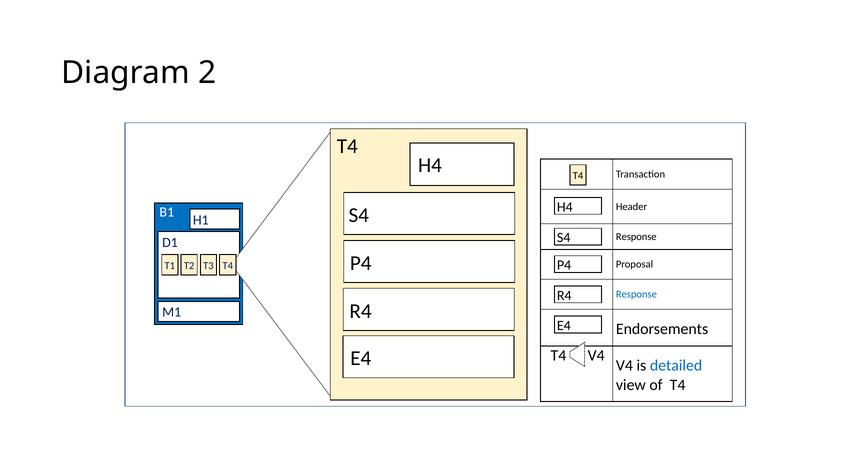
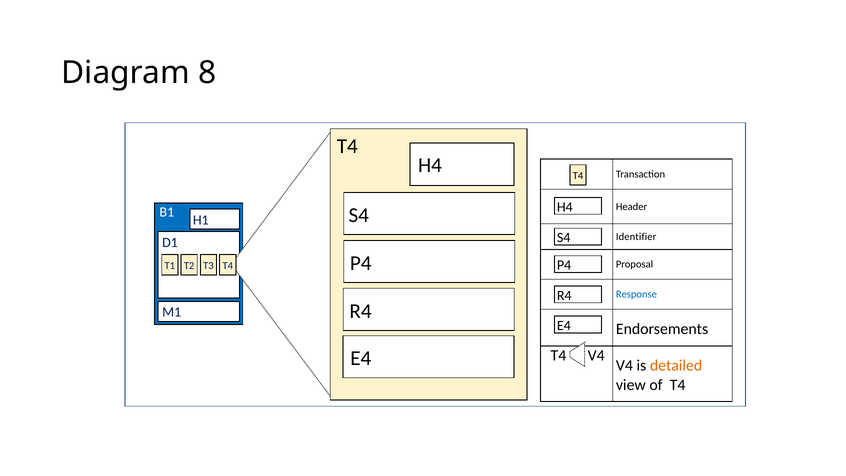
2: 2 -> 8 (207, 73)
Response: Response -> Identifier (636, 237)
detailed colour: blue -> orange (676, 366)
